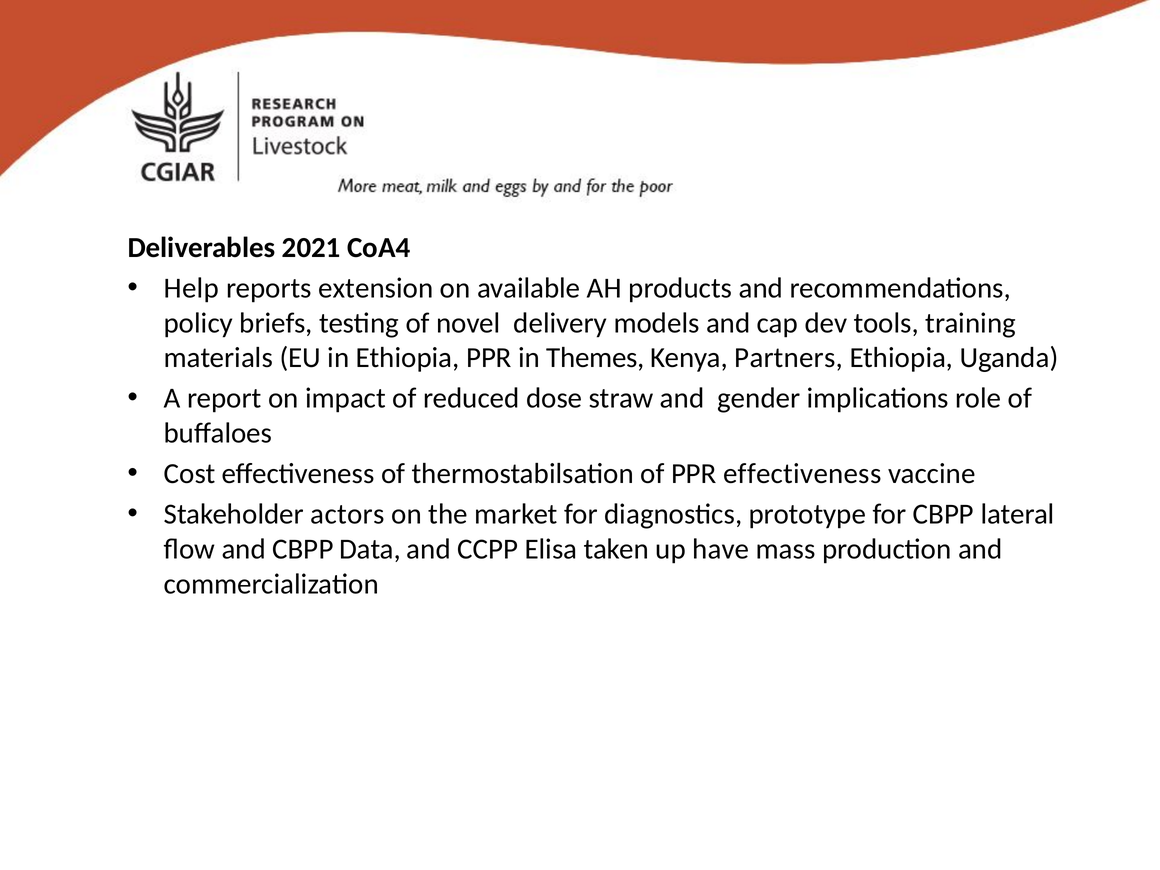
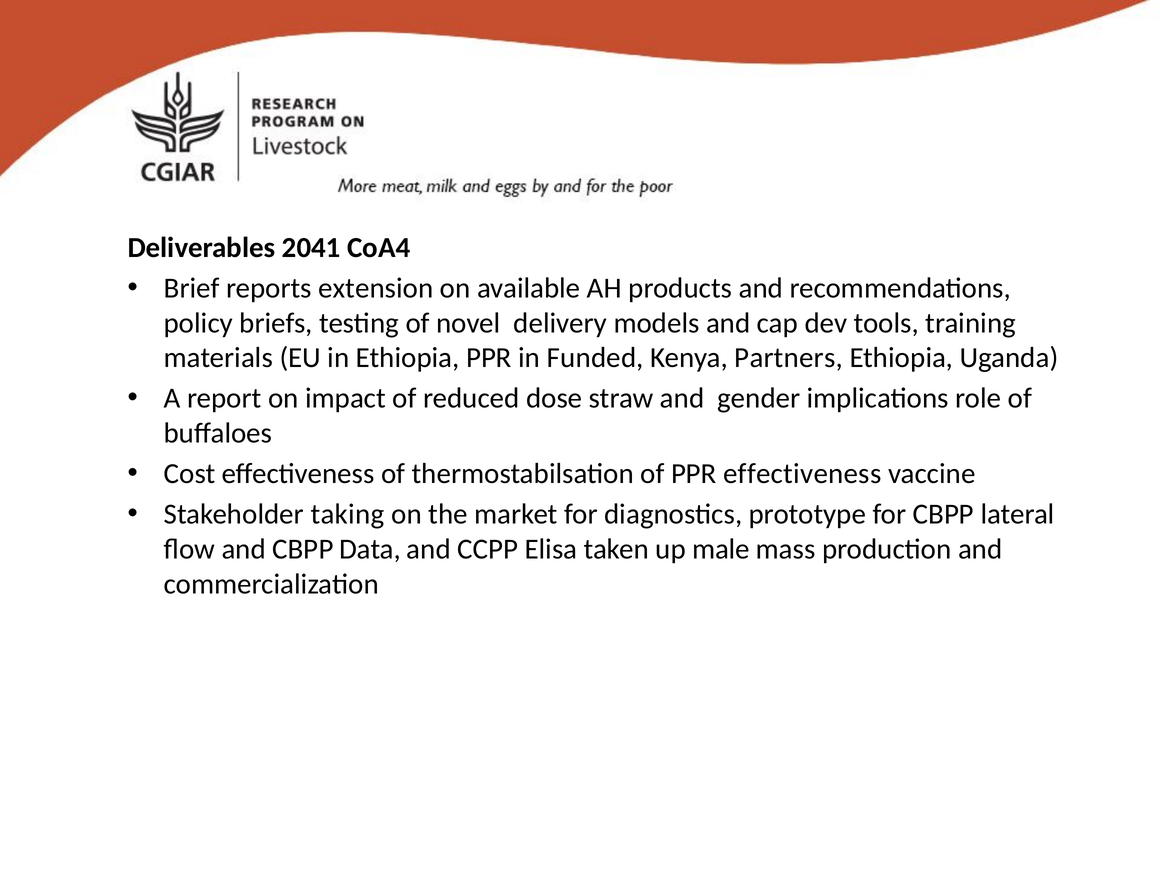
2021: 2021 -> 2041 (311, 248)
Help: Help -> Brief (192, 288)
Themes: Themes -> Funded (595, 358)
actors: actors -> taking (347, 514)
have: have -> male (721, 549)
